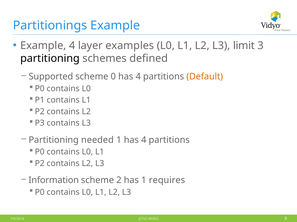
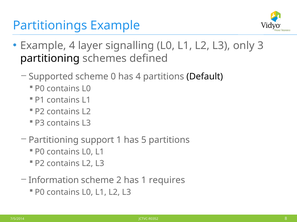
examples: examples -> signalling (130, 46)
limit: limit -> only (244, 46)
Default colour: orange -> black (205, 77)
needed: needed -> support (97, 140)
1 has 4: 4 -> 5 (144, 140)
